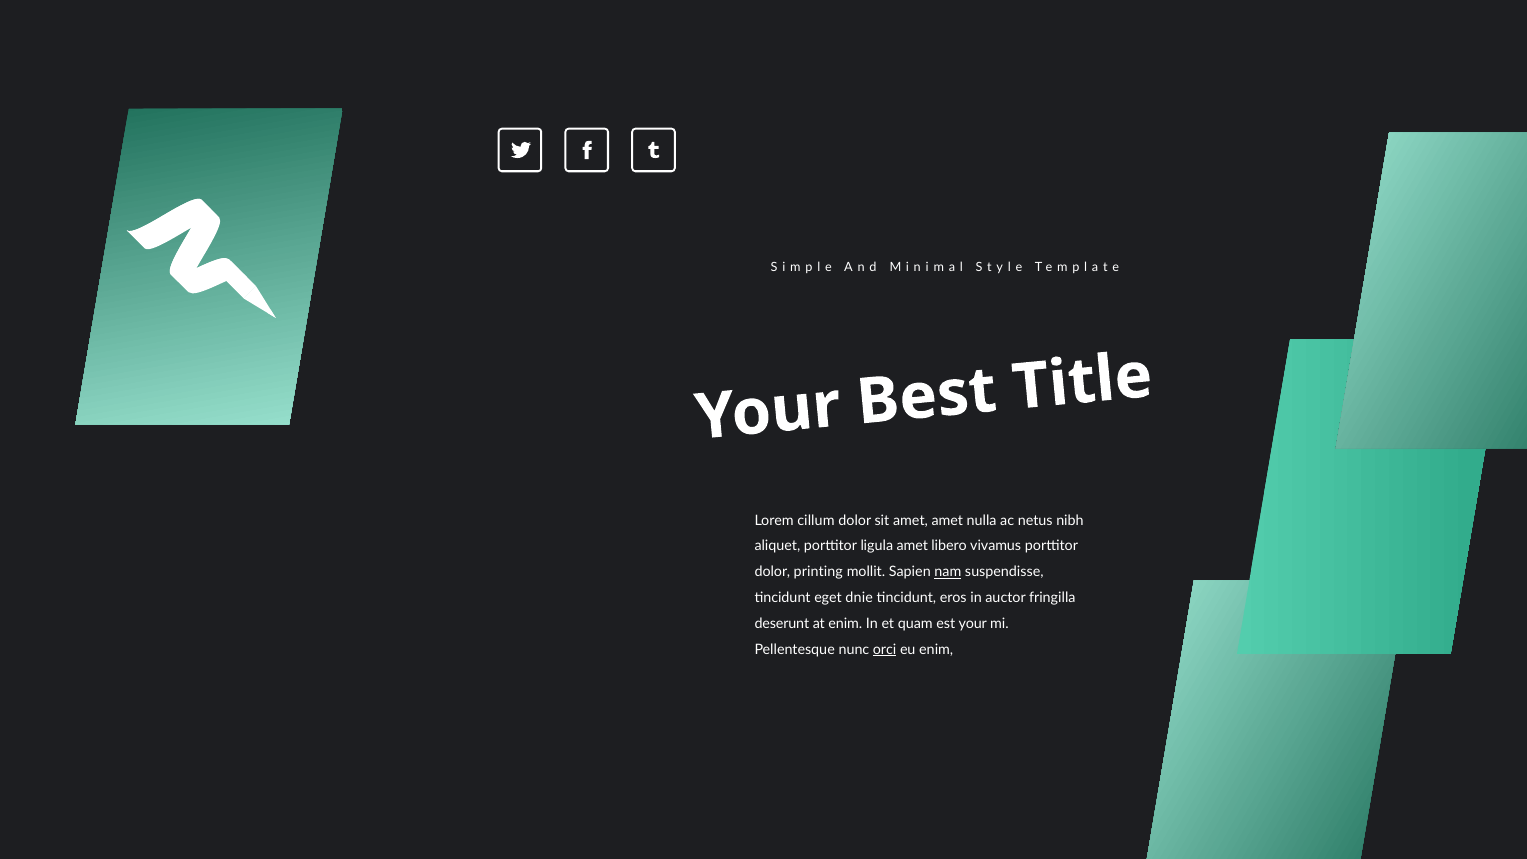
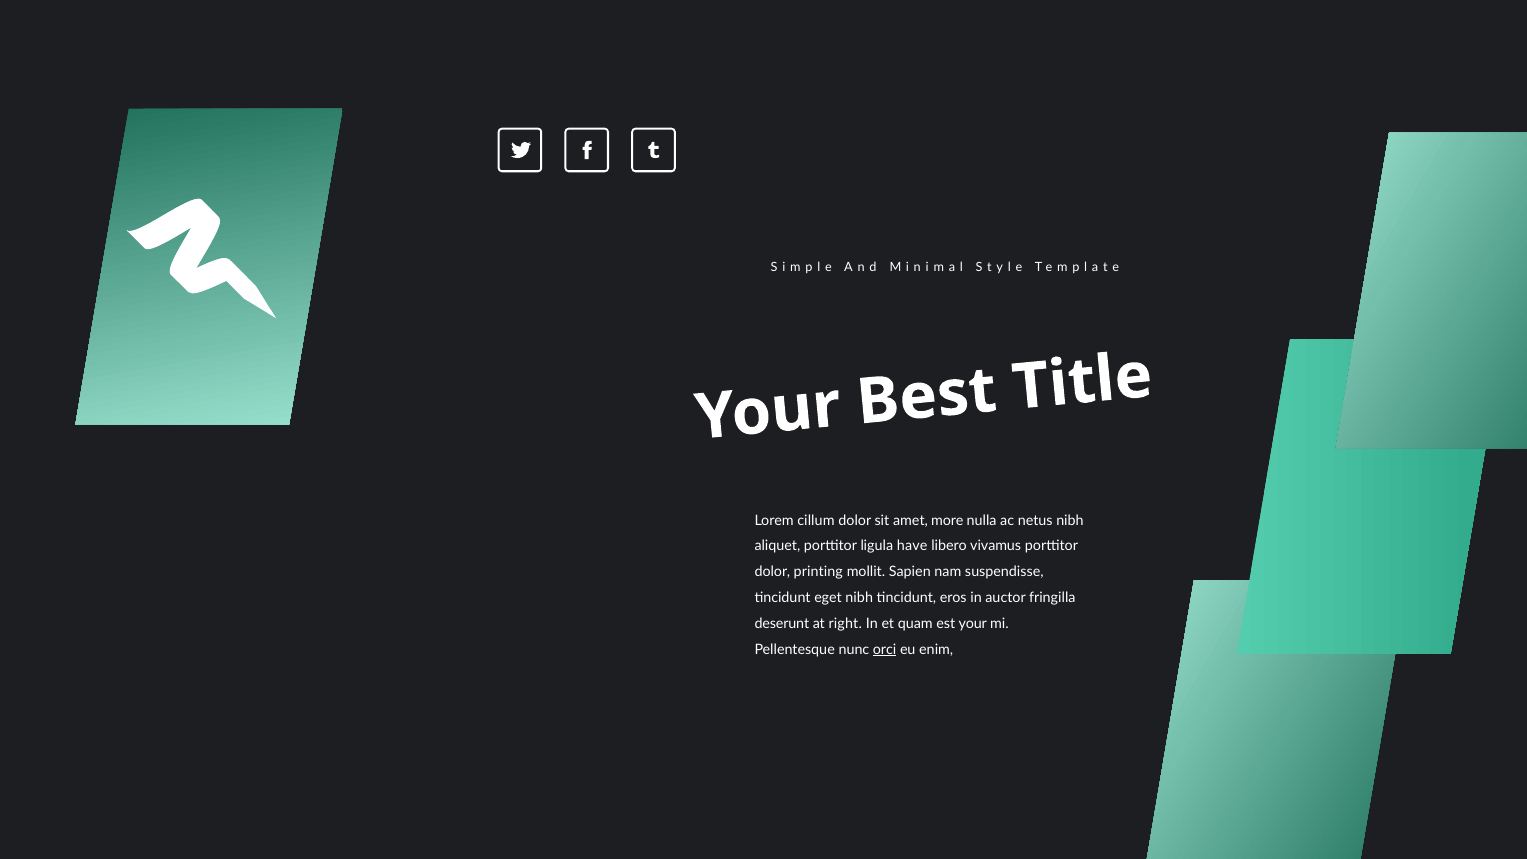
amet amet: amet -> more (947, 520)
ligula amet: amet -> have (912, 546)
nam underline: present -> none (948, 572)
eget dnie: dnie -> nibh (859, 598)
at enim: enim -> right (845, 624)
